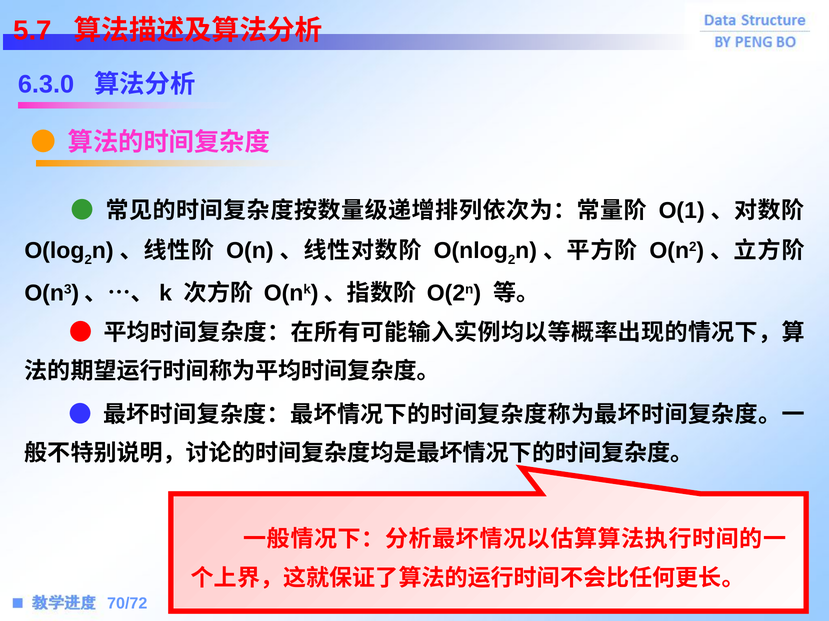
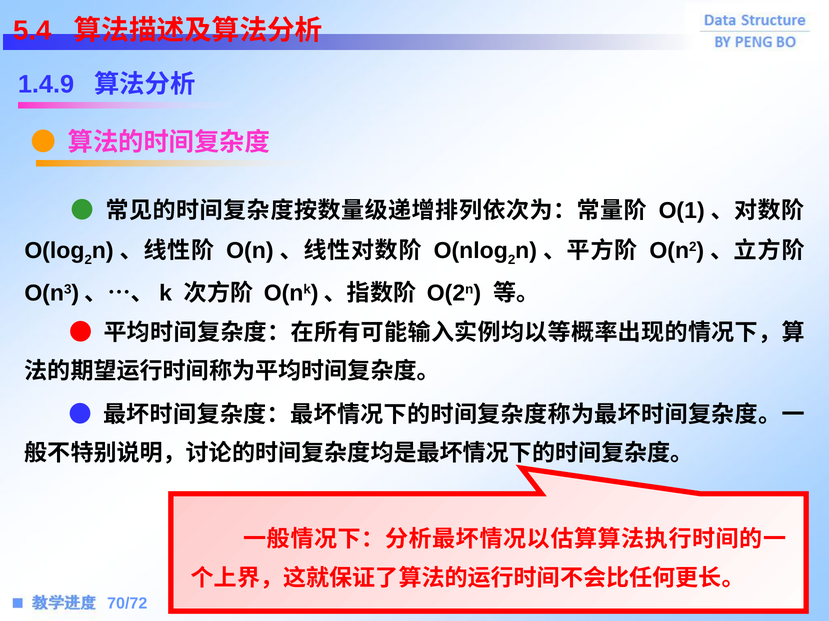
5.7: 5.7 -> 5.4 (33, 31)
6.3.0: 6.3.0 -> 1.4.9 (46, 85)
